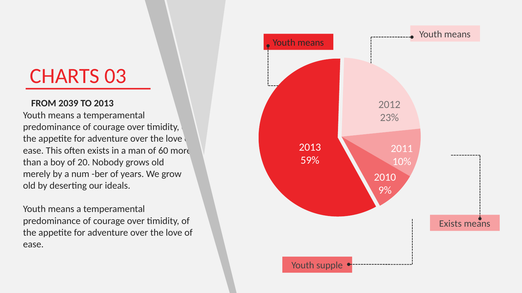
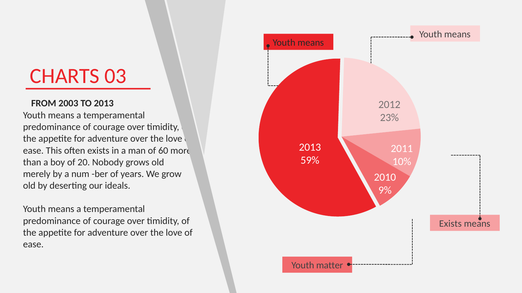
2039: 2039 -> 2003 (68, 104)
supple: supple -> matter (330, 266)
